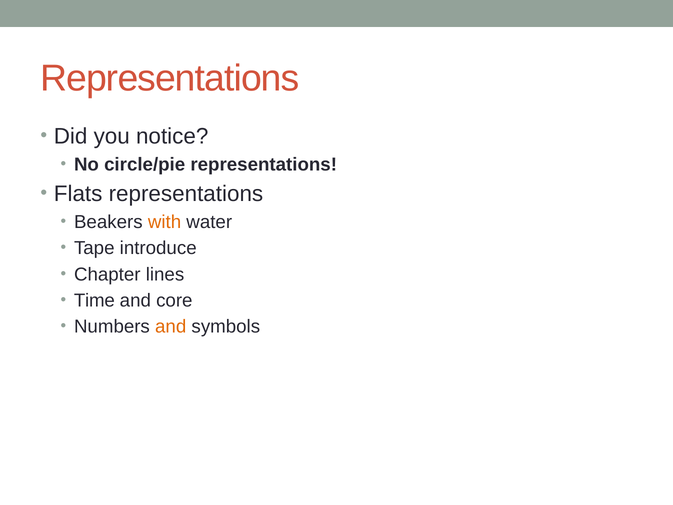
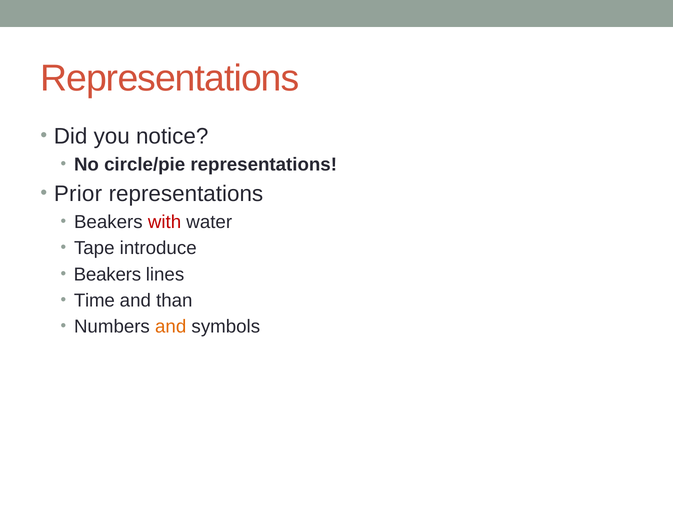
Flats: Flats -> Prior (78, 194)
with colour: orange -> red (165, 222)
Chapter: Chapter -> Beakers (107, 274)
core: core -> than (174, 300)
